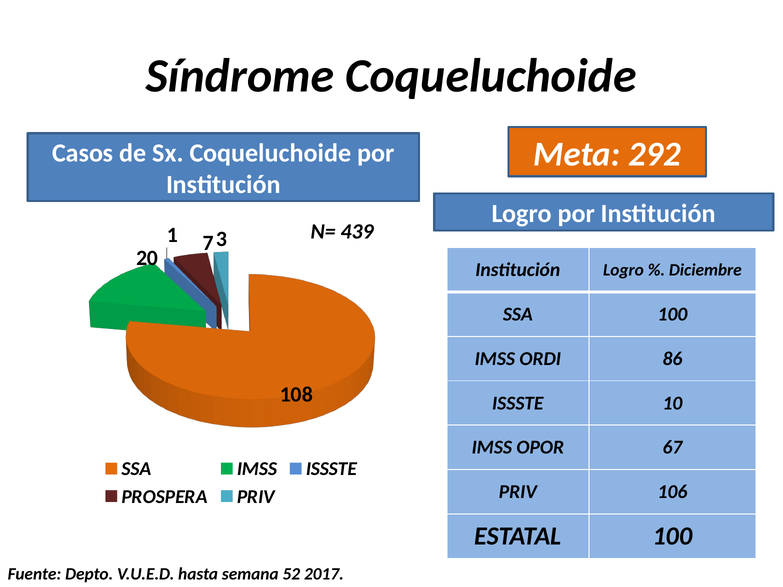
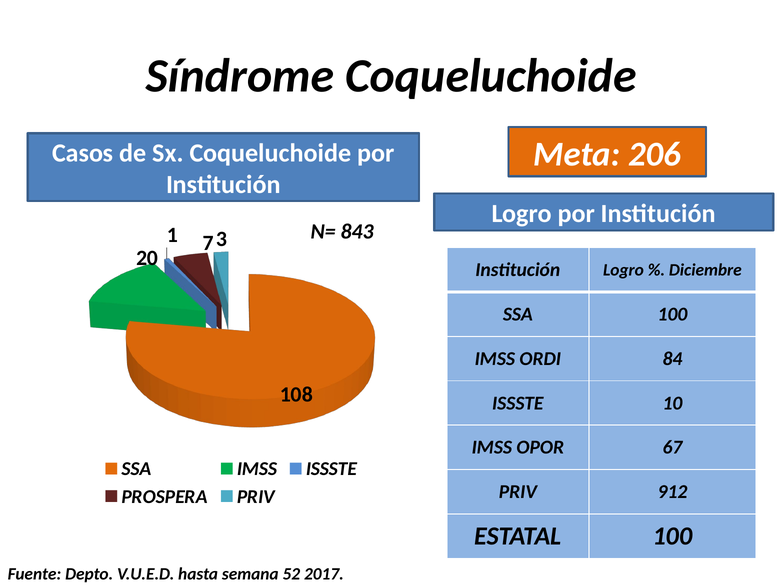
292: 292 -> 206 (655, 154)
439: 439 -> 843 (357, 232)
86: 86 -> 84 (672, 359)
106: 106 -> 912 (672, 492)
